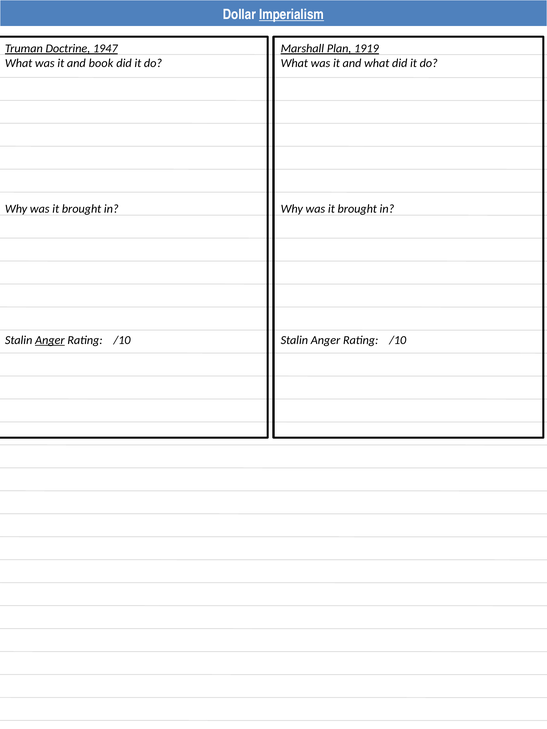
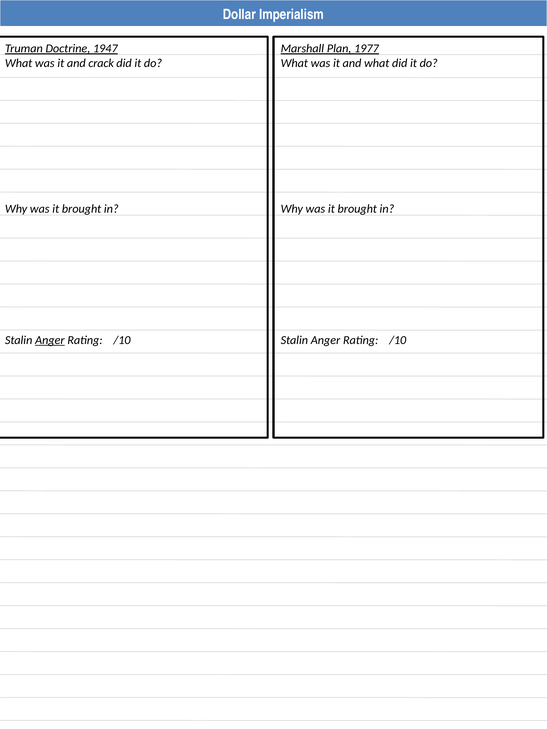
Imperialism underline: present -> none (292, 15)
1919: 1919 -> 1977 (366, 48)
book: book -> crack (101, 63)
